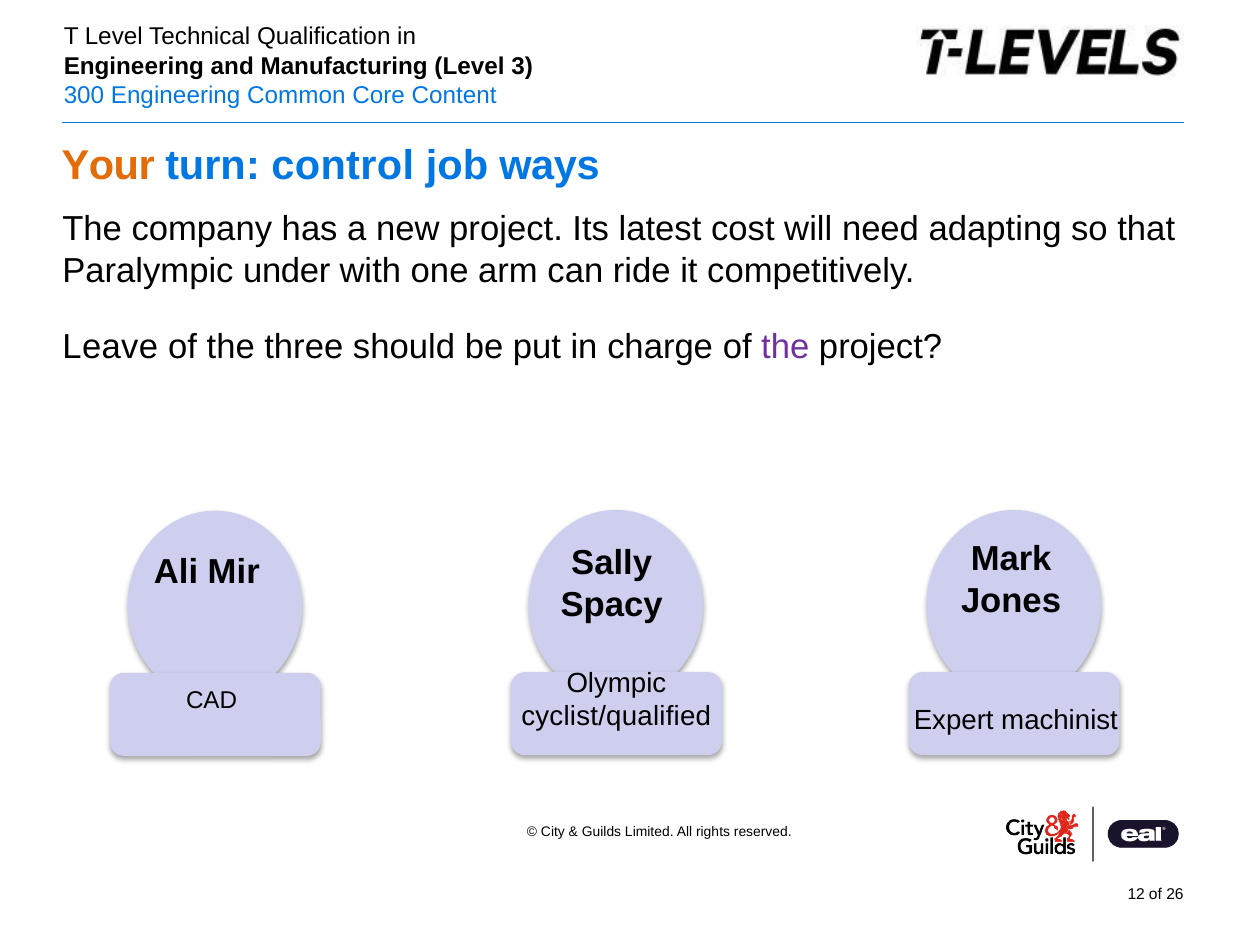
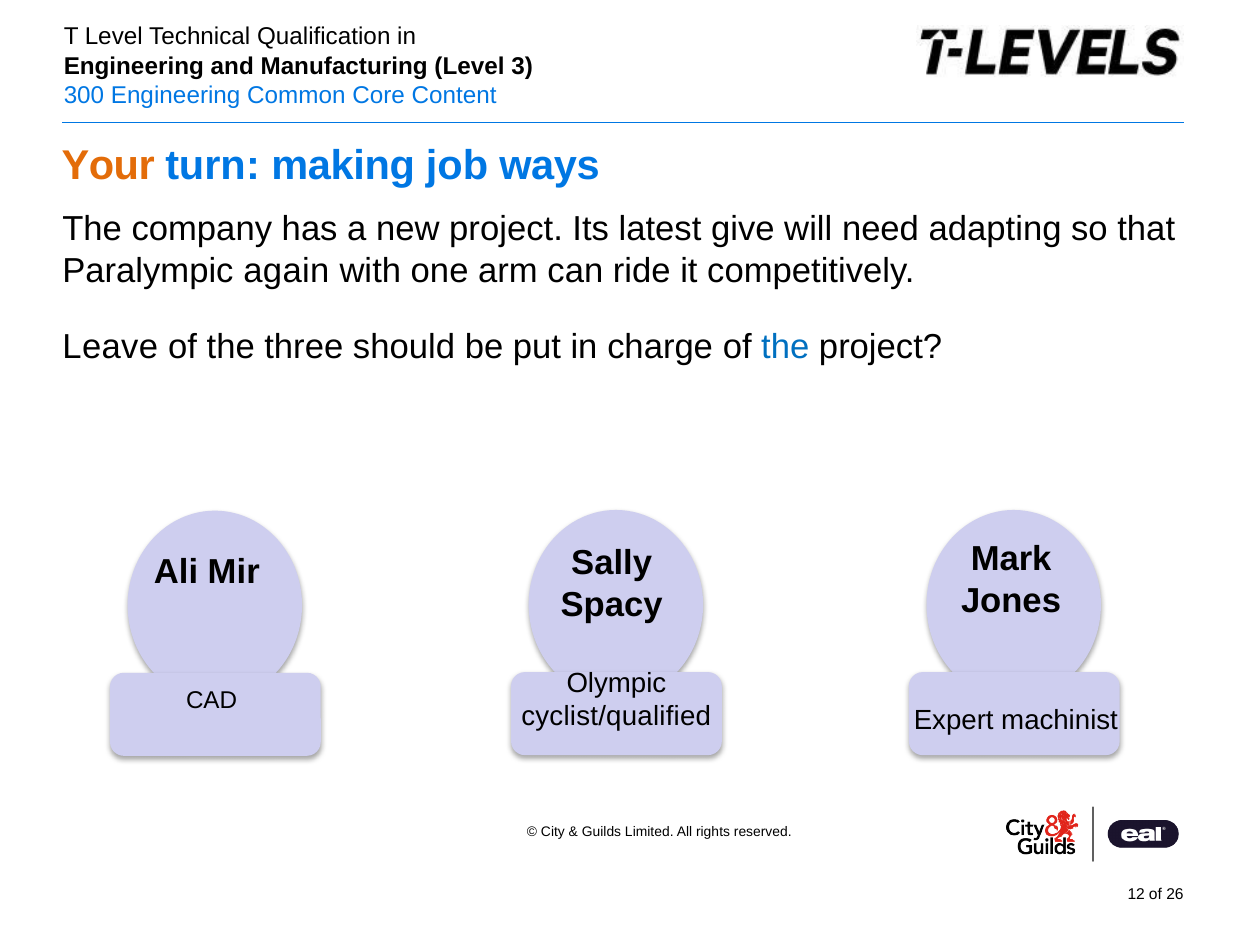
control: control -> making (343, 165)
cost: cost -> give (743, 229)
under: under -> again (286, 271)
the colour: purple -> blue (785, 347)
